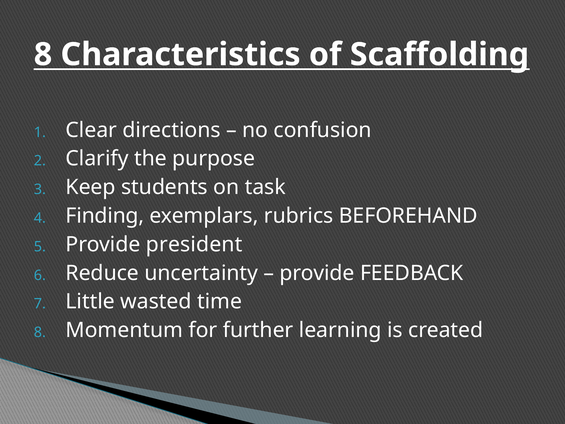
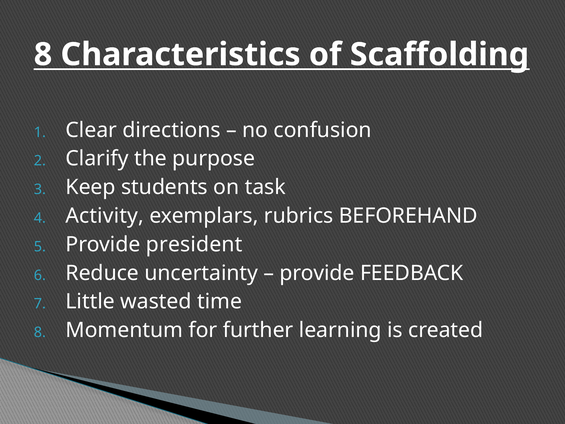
Finding: Finding -> Activity (105, 216)
